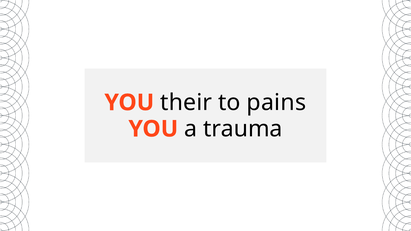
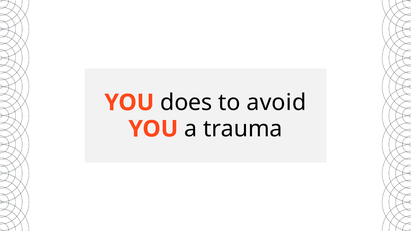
their: their -> does (186, 103)
pains: pains -> avoid (276, 103)
